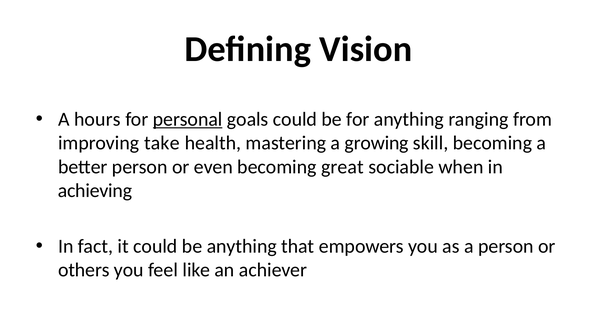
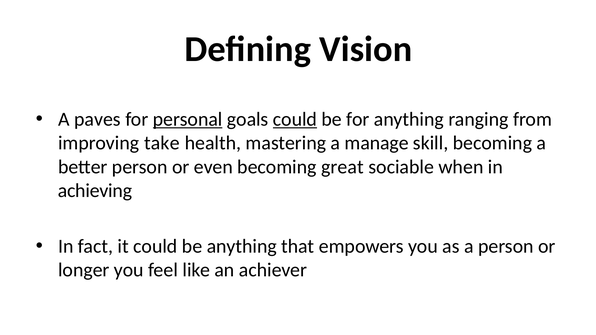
hours: hours -> paves (97, 119)
could underline: none -> present (295, 119)
growing: growing -> manage (377, 143)
others: others -> longer (84, 270)
